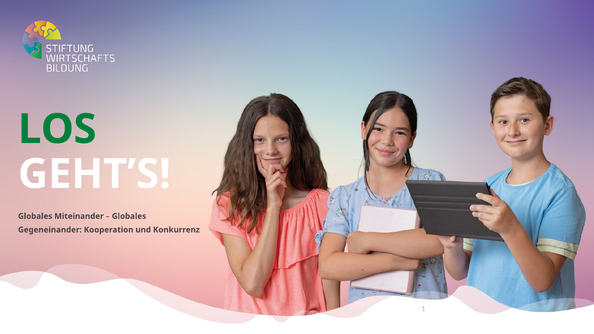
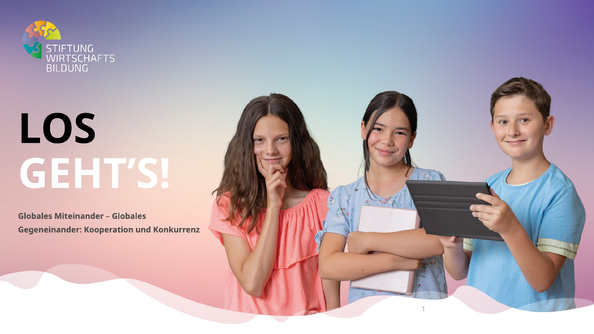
LOS colour: green -> black (57, 129)
